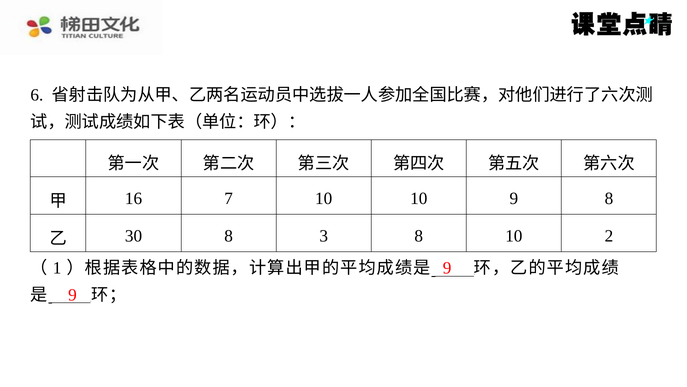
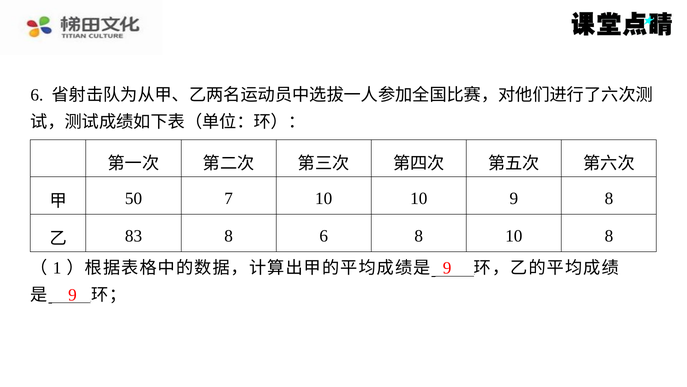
16: 16 -> 50 (134, 198)
30: 30 -> 83 (134, 236)
8 3: 3 -> 6 (324, 236)
10 2: 2 -> 8 (609, 236)
